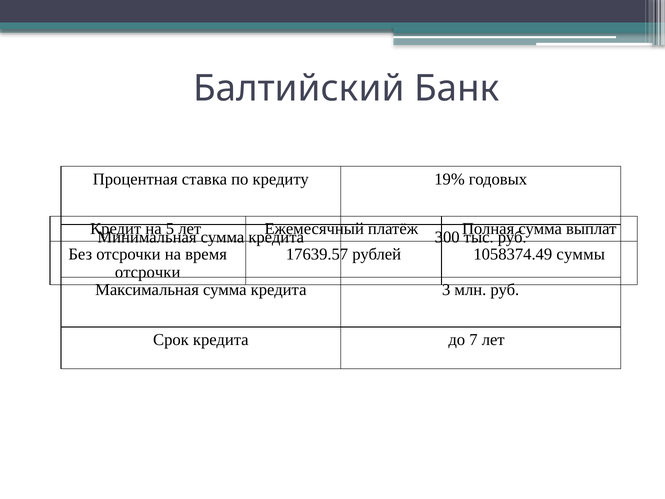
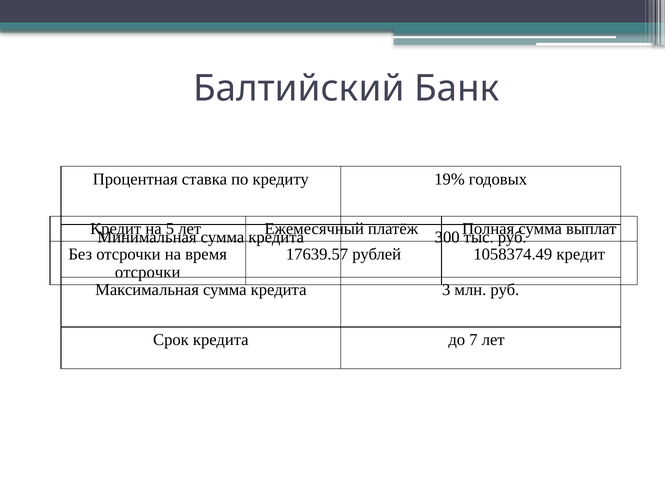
1058374.49 суммы: суммы -> кредит (581, 254)
